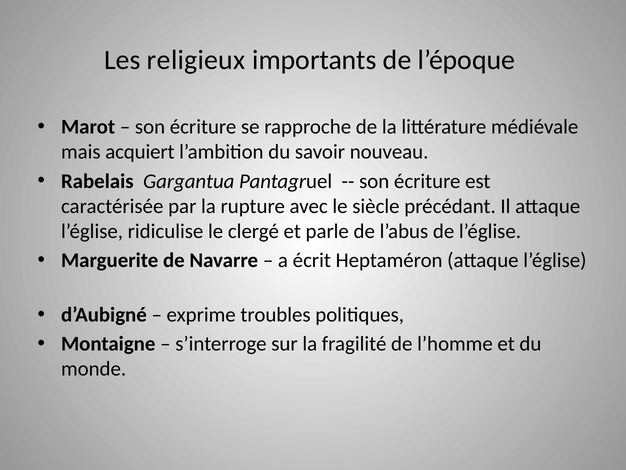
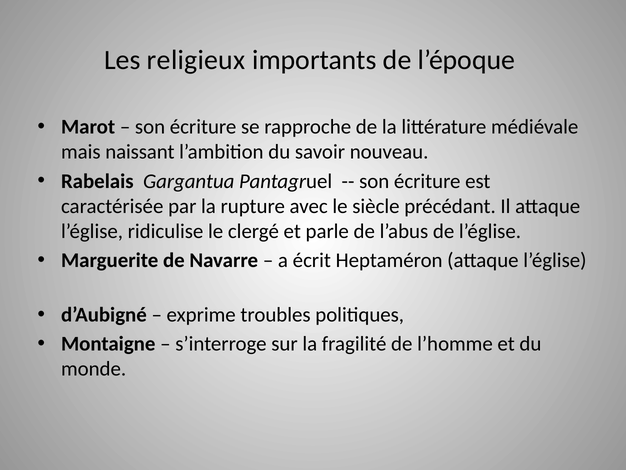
acquiert: acquiert -> naissant (140, 152)
